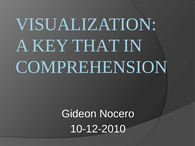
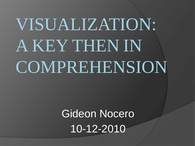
THAT: THAT -> THEN (96, 46)
